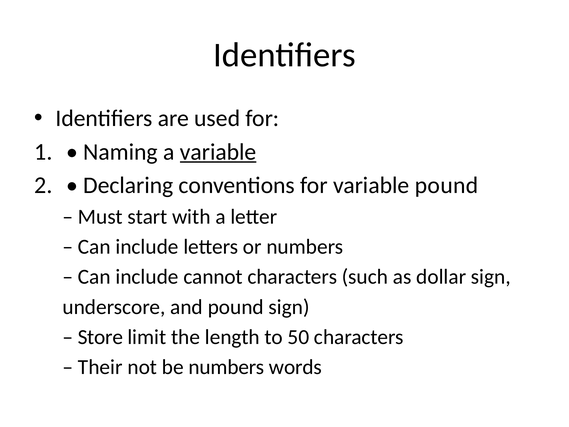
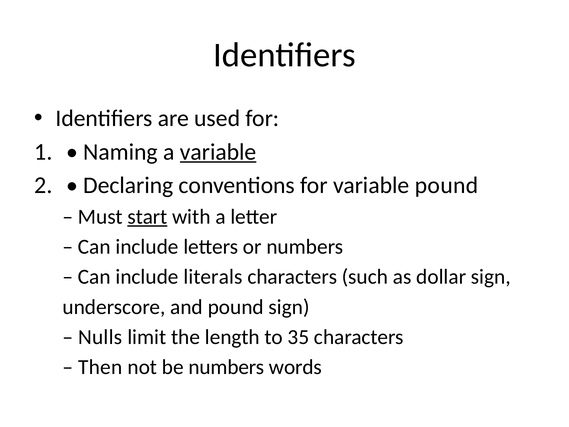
start underline: none -> present (147, 217)
cannot: cannot -> literals (213, 277)
Store: Store -> Nulls (100, 337)
50: 50 -> 35 (298, 337)
Their: Their -> Then (100, 367)
